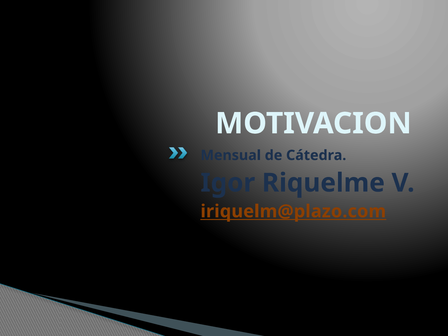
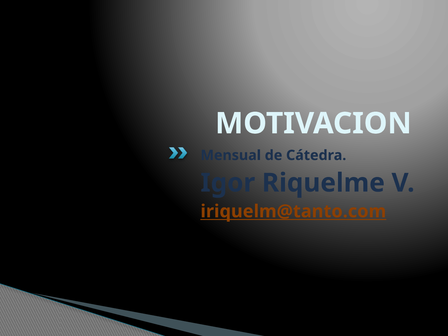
iriquelm@plazo.com: iriquelm@plazo.com -> iriquelm@tanto.com (293, 211)
